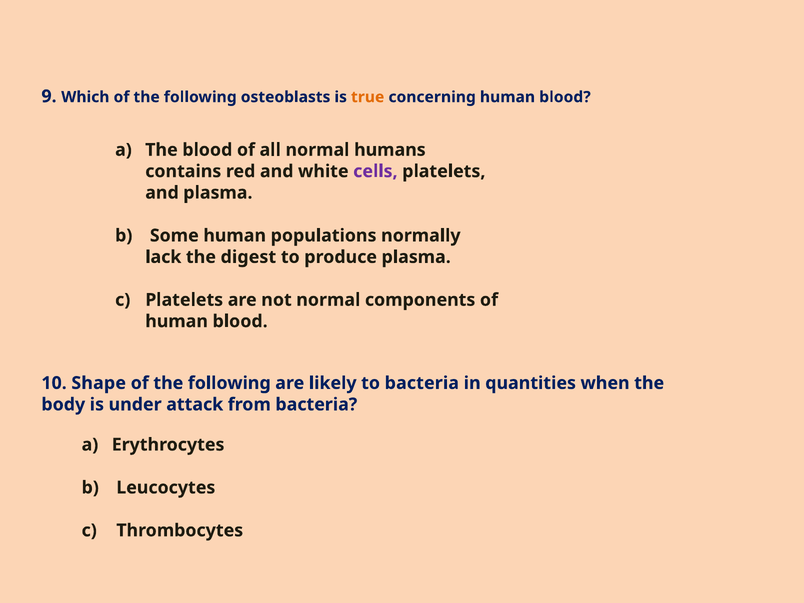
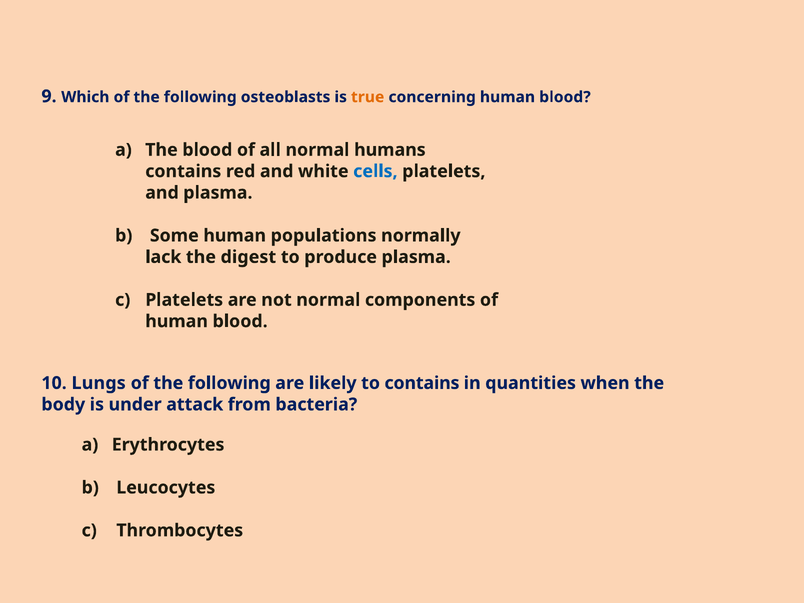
cells colour: purple -> blue (375, 171)
Shape: Shape -> Lungs (99, 383)
to bacteria: bacteria -> contains (422, 383)
